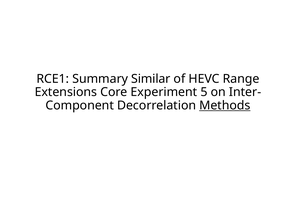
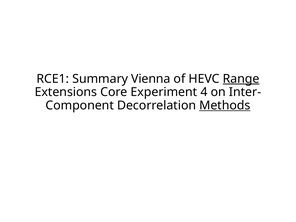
Similar: Similar -> Vienna (151, 79)
Range underline: none -> present (241, 79)
5: 5 -> 4 (204, 92)
